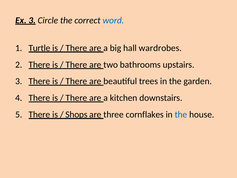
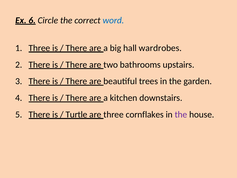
Ex 3: 3 -> 6 (32, 20)
Turtle: Turtle -> Three (39, 48)
Shops: Shops -> Turtle (76, 114)
the colour: blue -> purple (181, 114)
